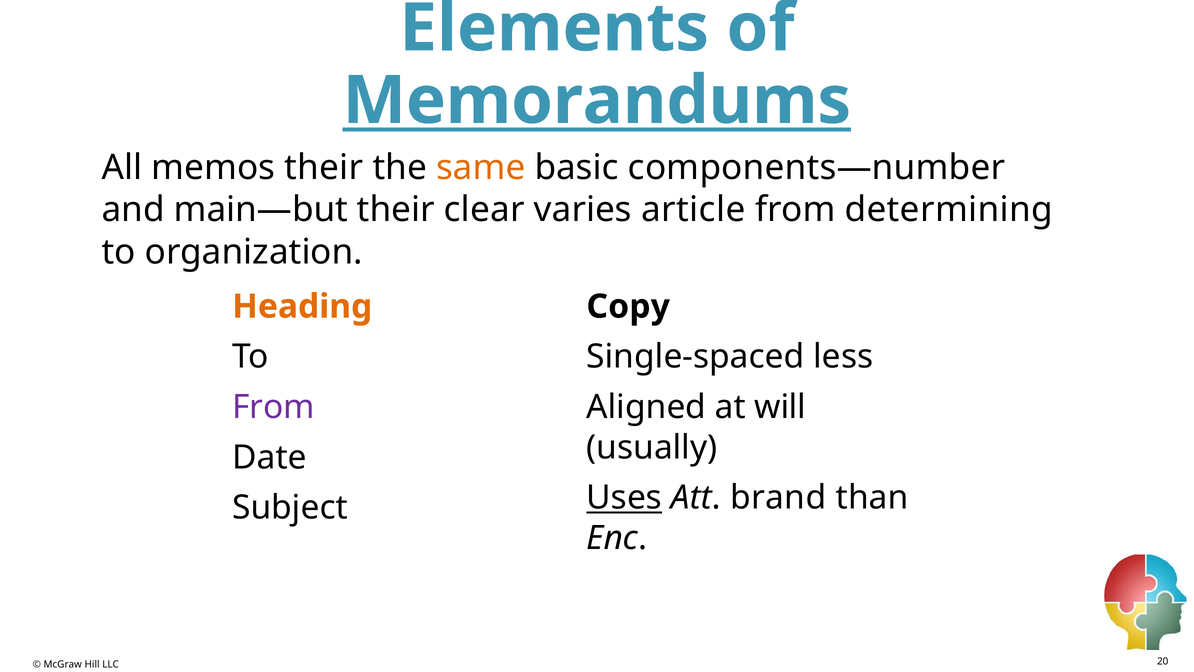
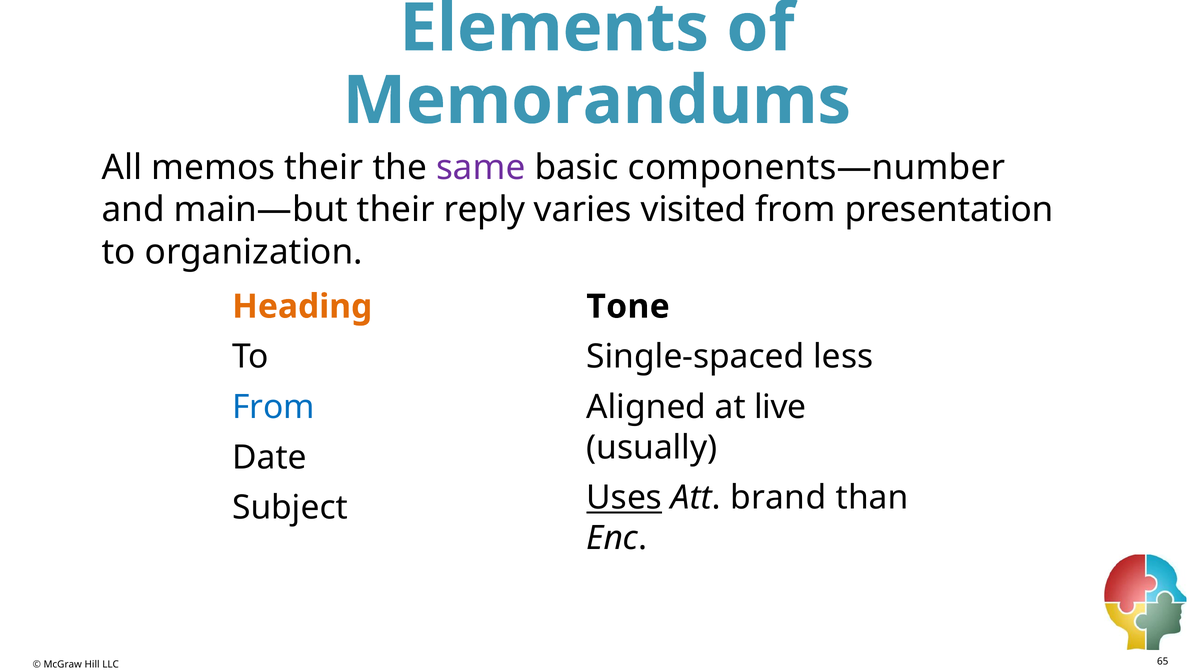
Memorandums underline: present -> none (597, 101)
same colour: orange -> purple (481, 168)
clear: clear -> reply (485, 210)
article: article -> visited (694, 210)
determining: determining -> presentation (949, 210)
Copy: Copy -> Tone (628, 306)
From colour: purple -> blue (273, 407)
will: will -> live (780, 407)
20: 20 -> 65 (1163, 661)
